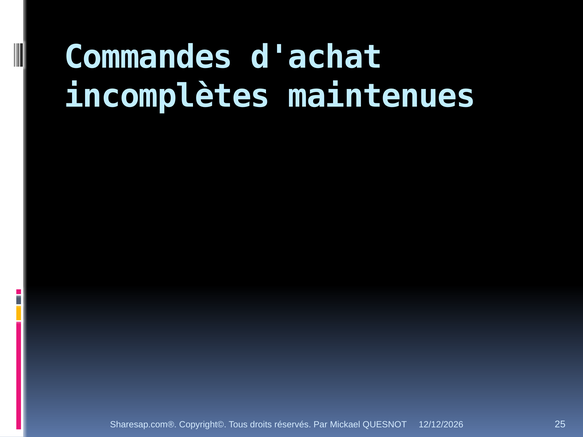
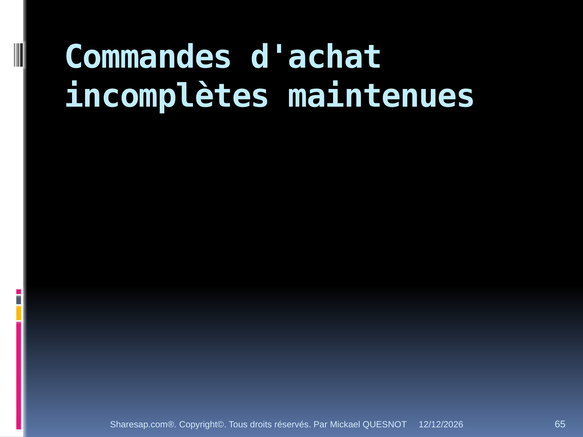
25: 25 -> 65 (560, 425)
